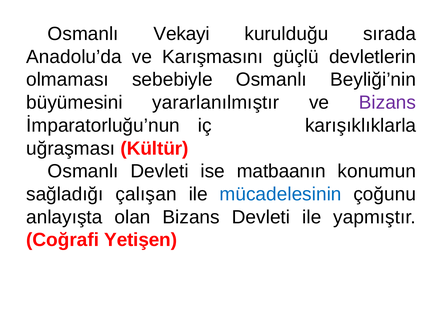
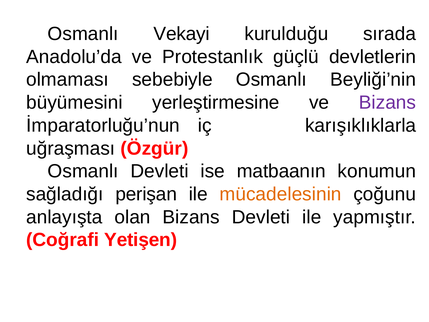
Karışmasını: Karışmasını -> Protestanlık (213, 57)
yararlanılmıştır: yararlanılmıştır -> yerleştirmesine (216, 103)
Kültür: Kültür -> Özgür (154, 148)
çalışan: çalışan -> perişan (146, 194)
mücadelesinin colour: blue -> orange (281, 194)
